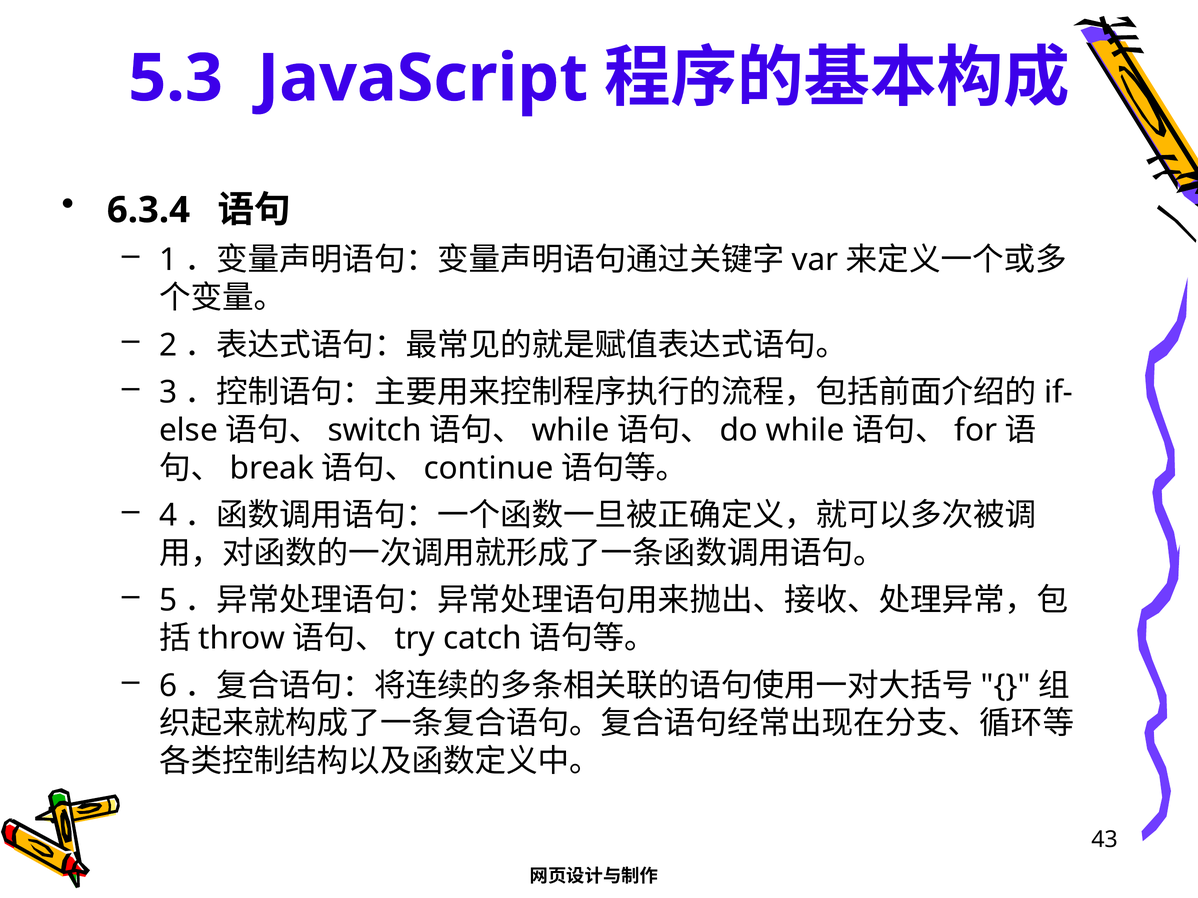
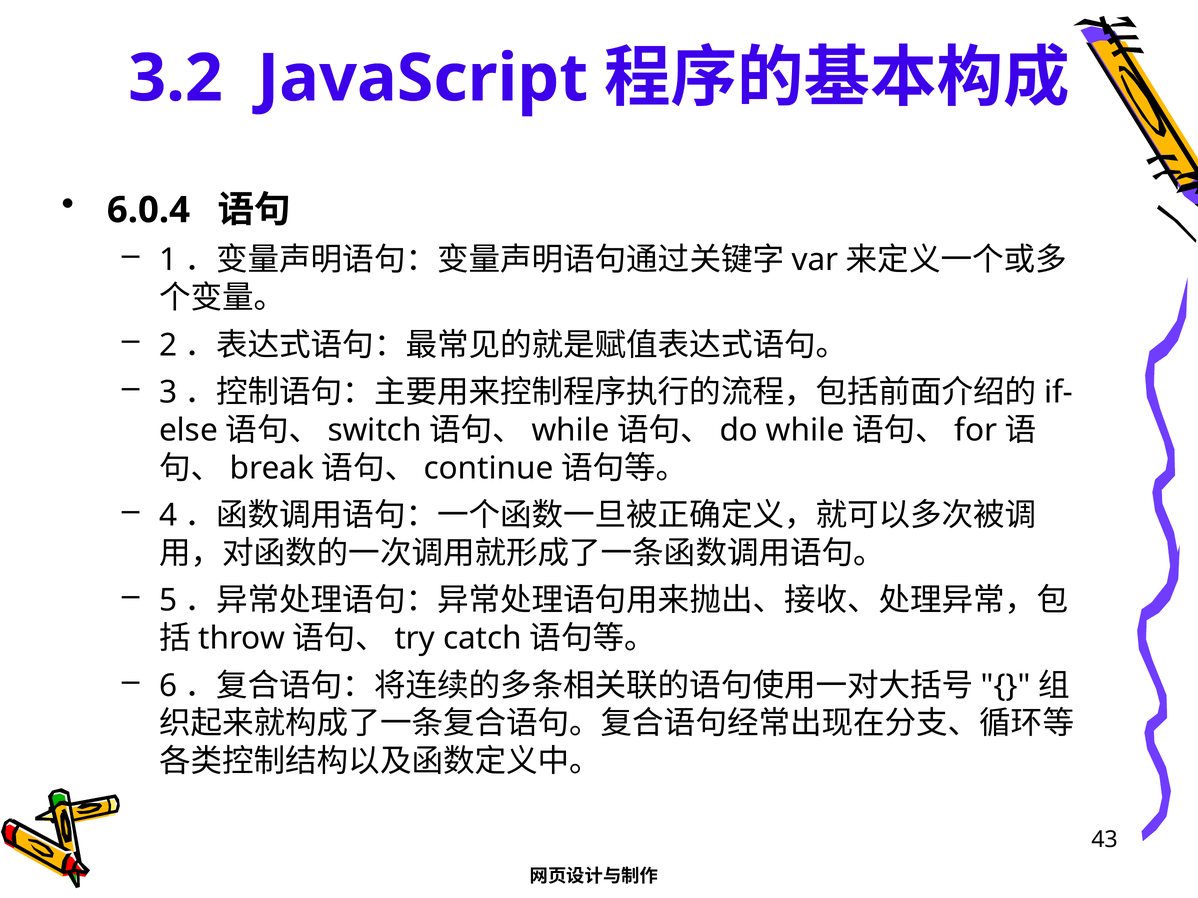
5.3: 5.3 -> 3.2 (176, 79)
6.3.4: 6.3.4 -> 6.0.4 (148, 210)
